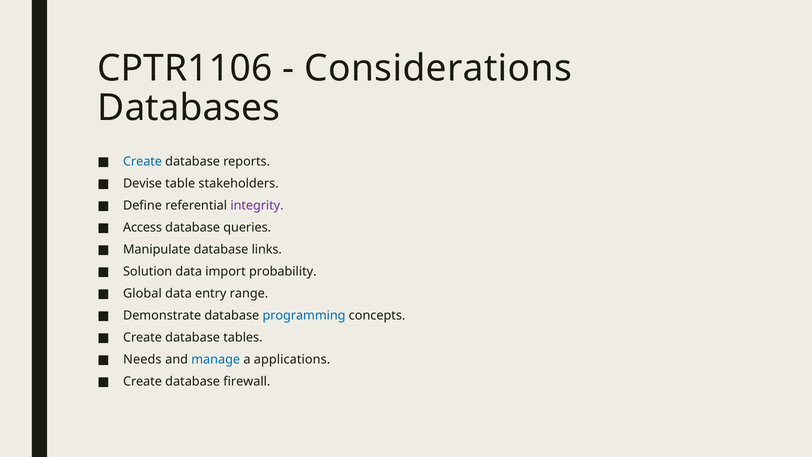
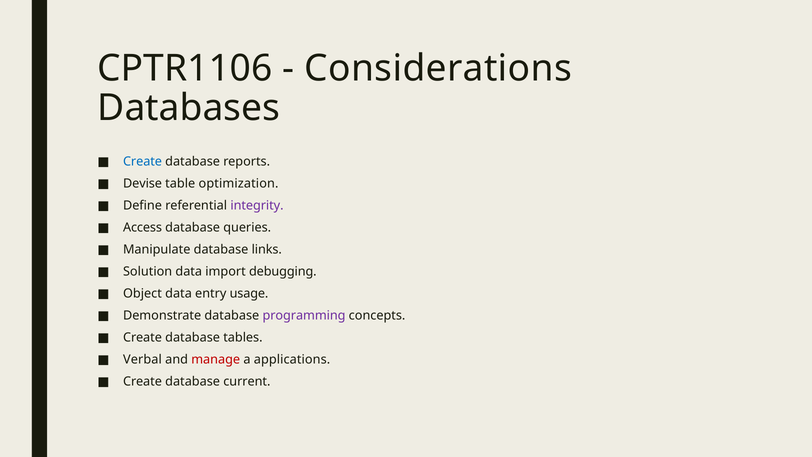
stakeholders: stakeholders -> optimization (239, 183)
probability: probability -> debugging (283, 271)
Global: Global -> Object (142, 293)
range: range -> usage (249, 293)
programming colour: blue -> purple (304, 315)
Needs: Needs -> Verbal (142, 359)
manage colour: blue -> red (216, 359)
firewall: firewall -> current (247, 381)
